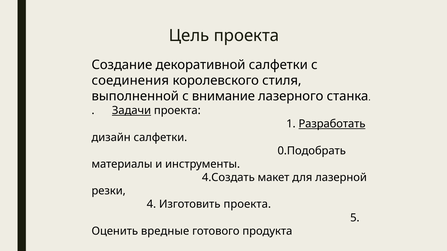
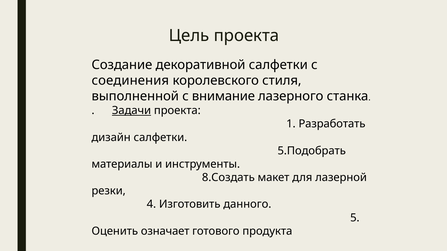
Разработать underline: present -> none (332, 124)
0.Подобрать: 0.Подобрать -> 5.Подобрать (312, 151)
4.Создать: 4.Создать -> 8.Создать (228, 178)
Изготовить проекта: проекта -> данного (247, 205)
вредные: вредные -> означает (165, 231)
